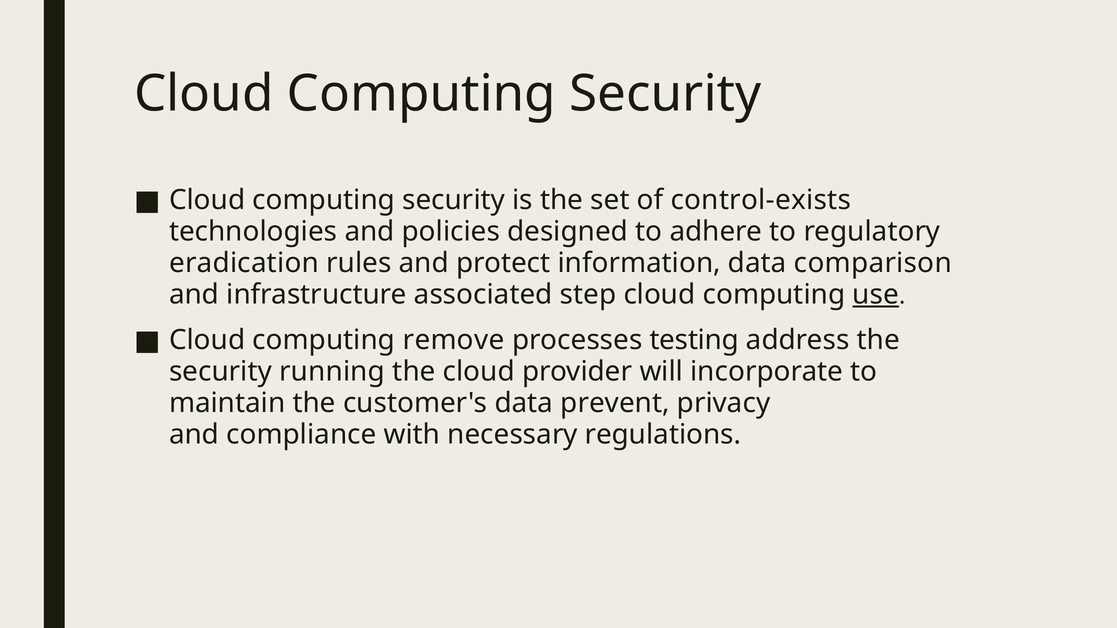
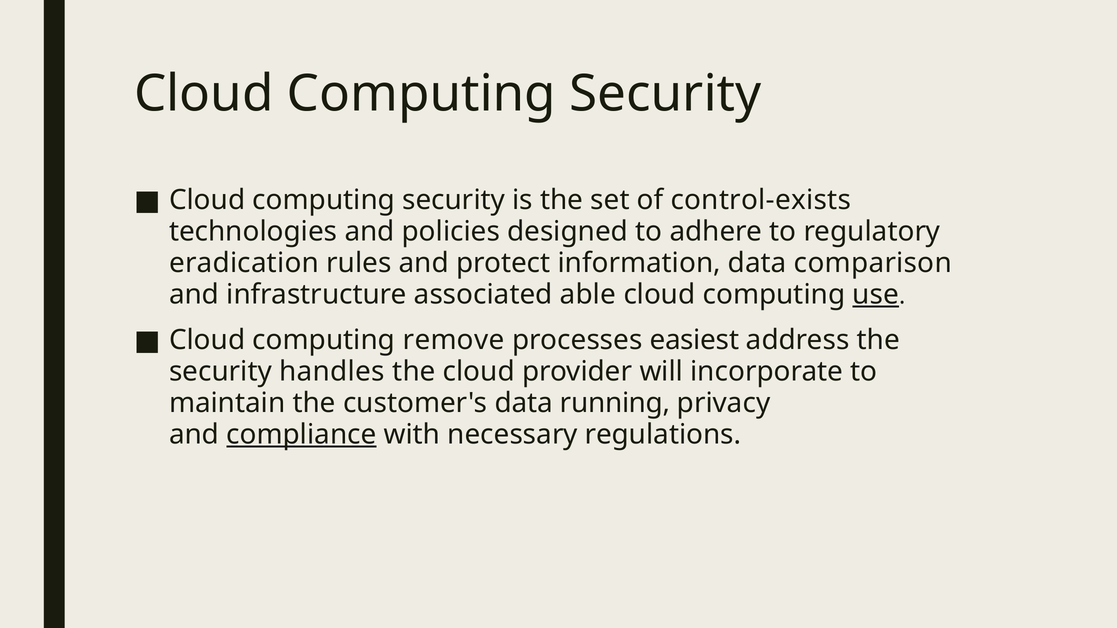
step: step -> able (588, 295)
testing: testing -> easiest (694, 340)
running: running -> handles (332, 372)
prevent: prevent -> running (615, 403)
compliance underline: none -> present (301, 435)
